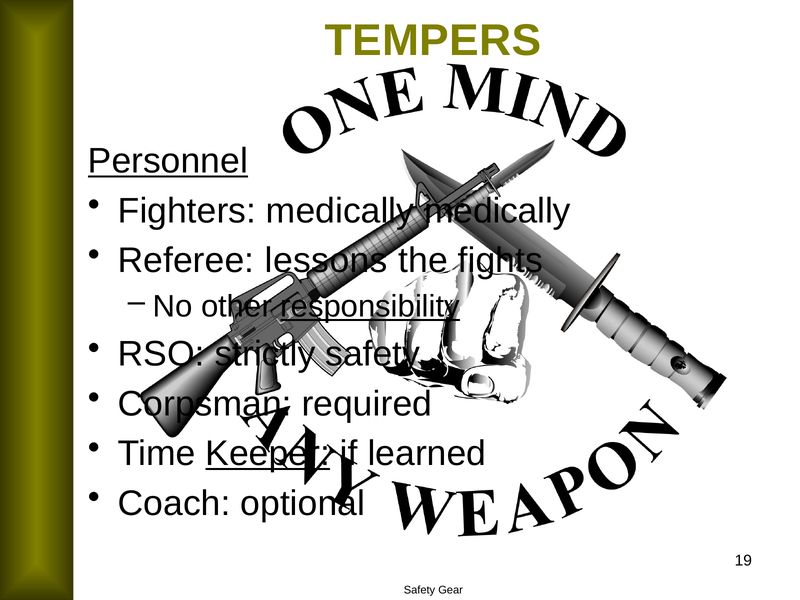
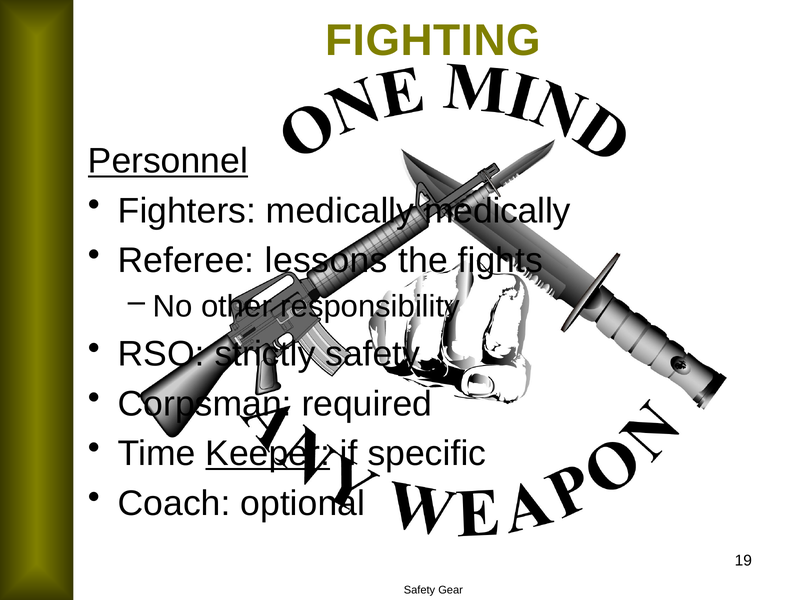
TEMPERS: TEMPERS -> FIGHTING (433, 40)
responsibility underline: present -> none (370, 307)
learned: learned -> specific (427, 454)
